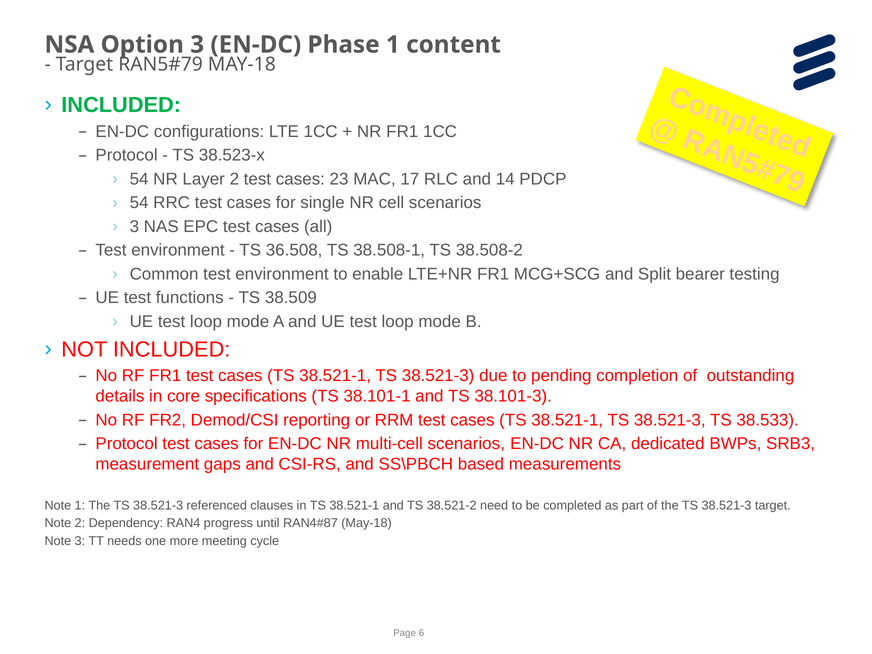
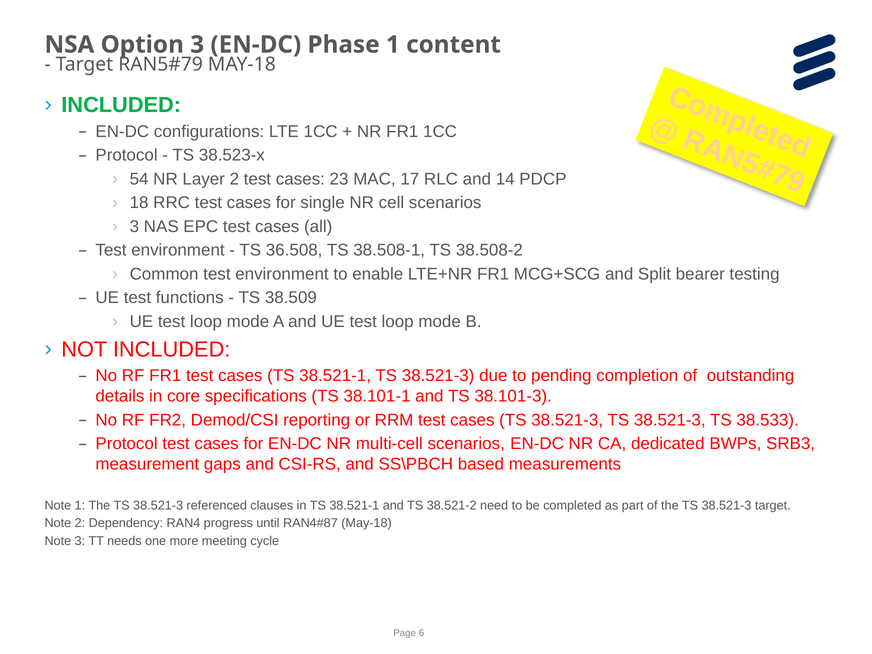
54: 54 -> 18 (139, 203)
38.521-1: 38.521-1 -> 38.521-3 (567, 420)
